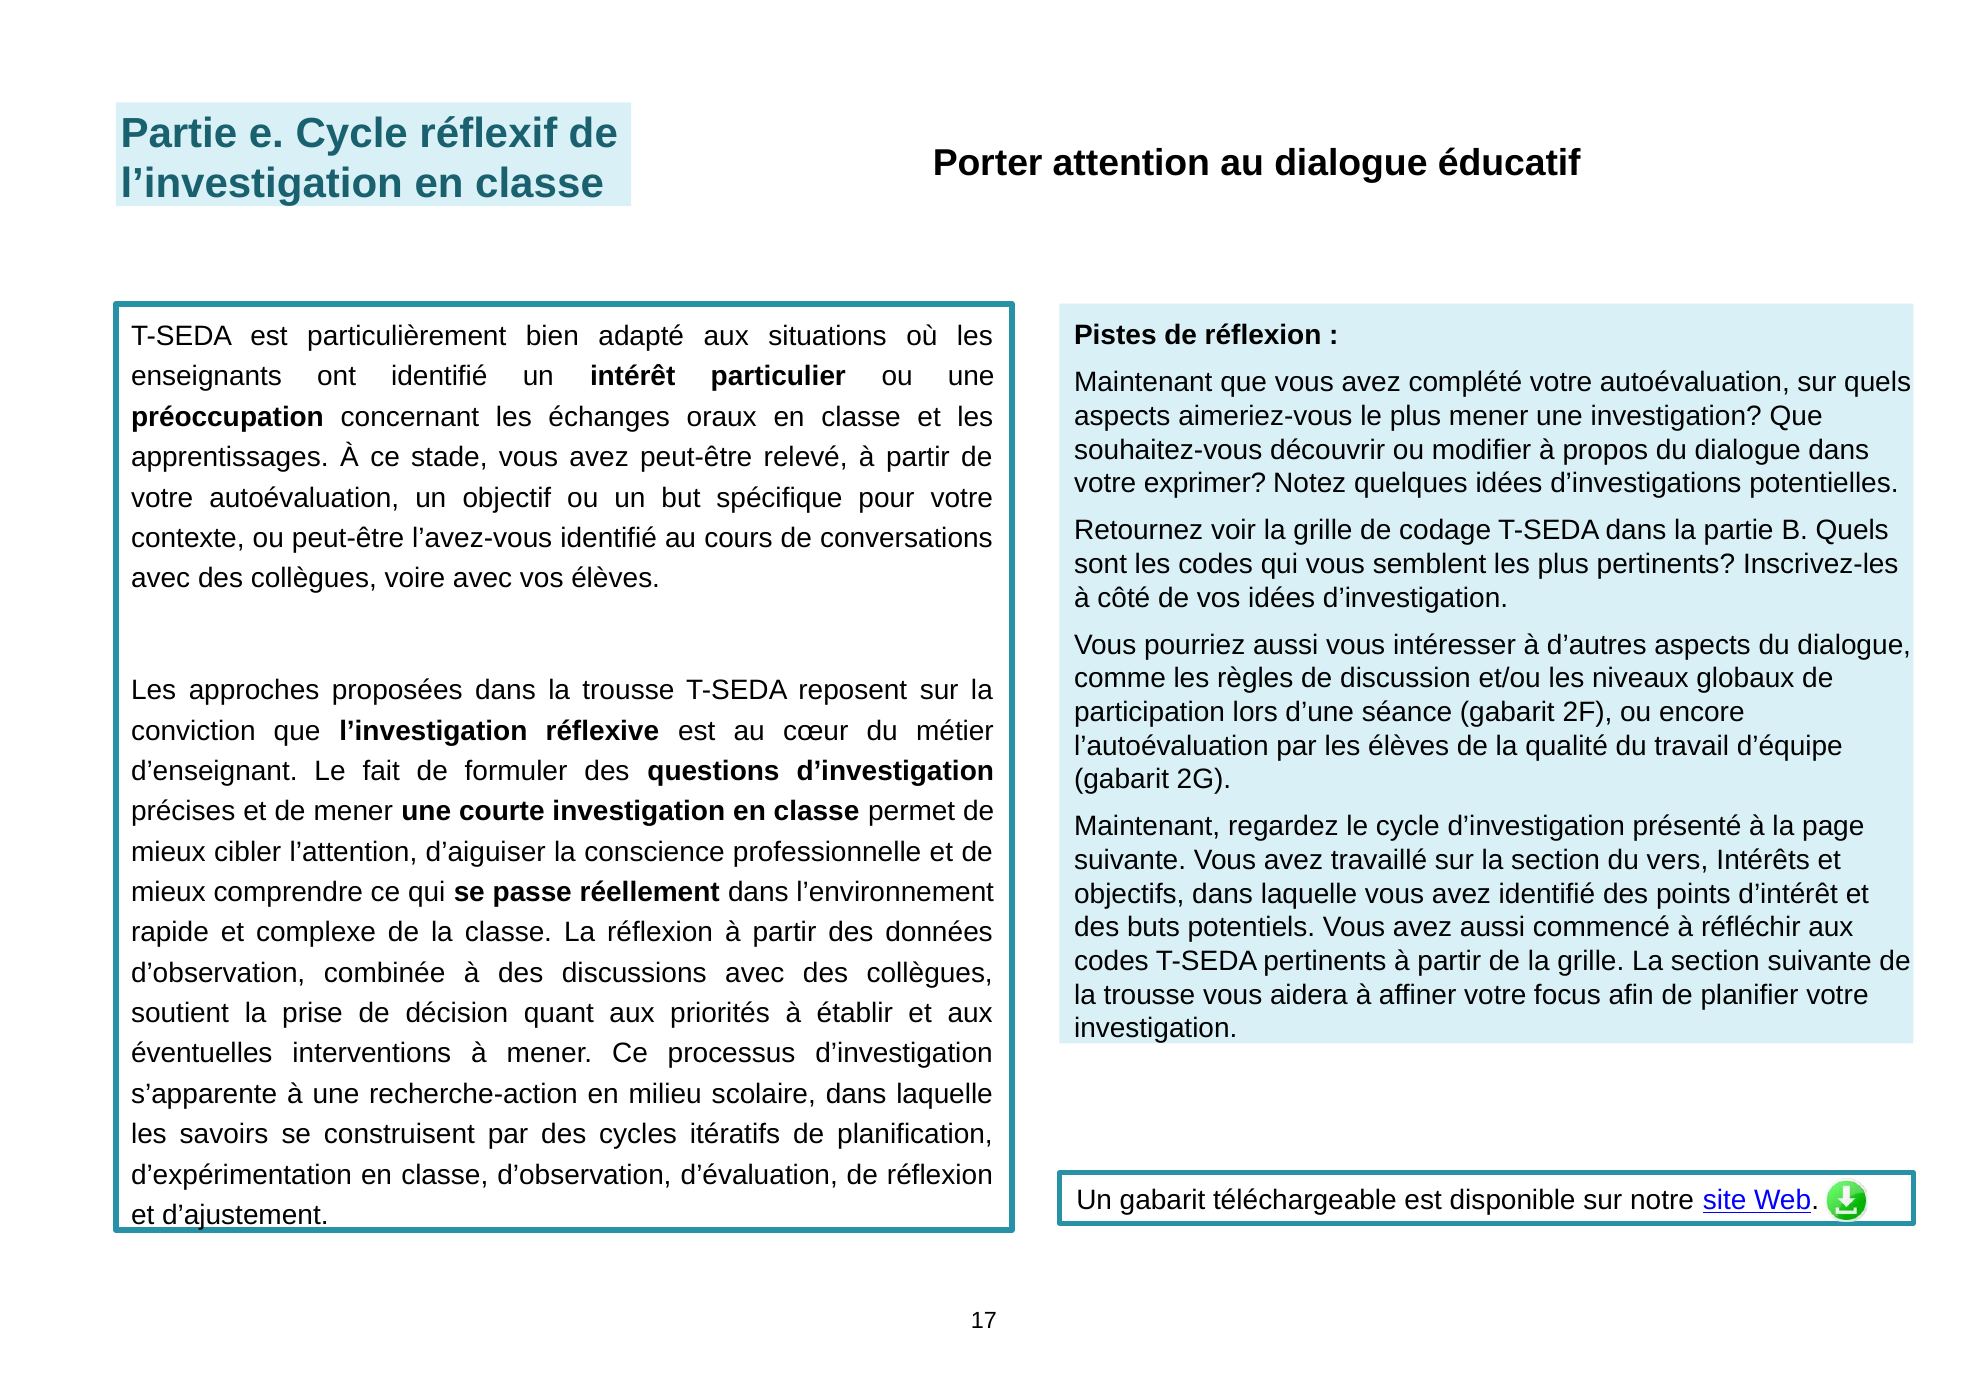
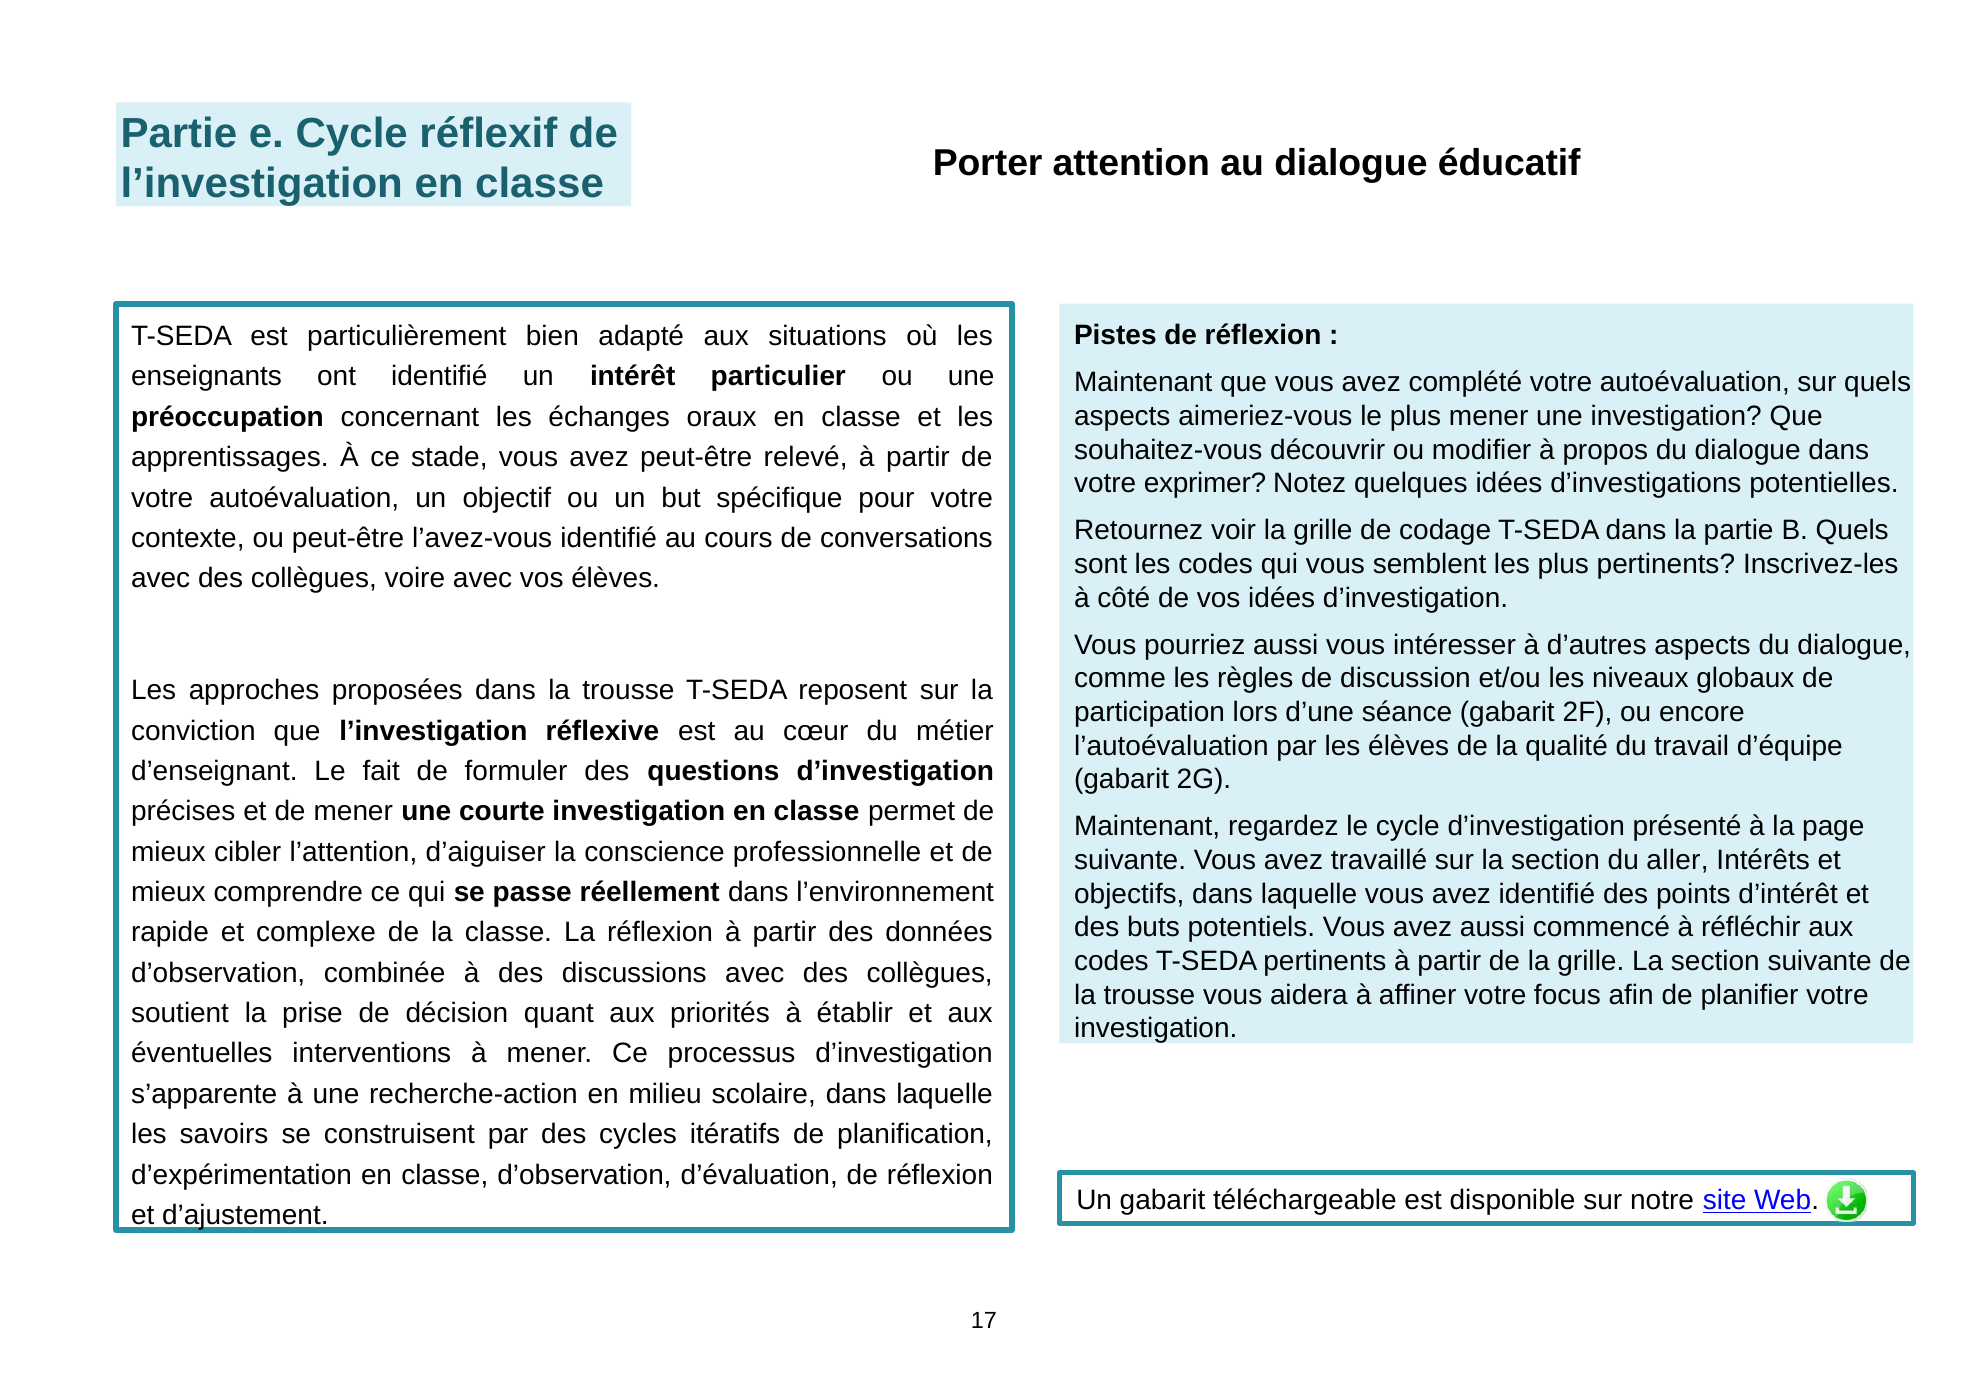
vers: vers -> aller (1678, 860)
